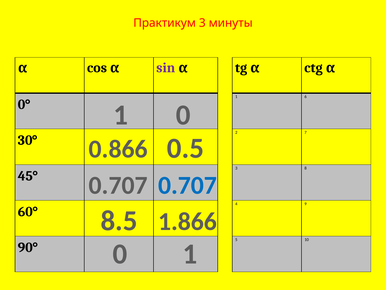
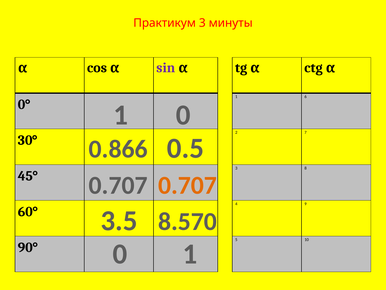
0.707 colour: blue -> orange (188, 185)
8.5: 8.5 -> 3.5 (119, 220)
1.866: 1.866 -> 8.570 (188, 221)
